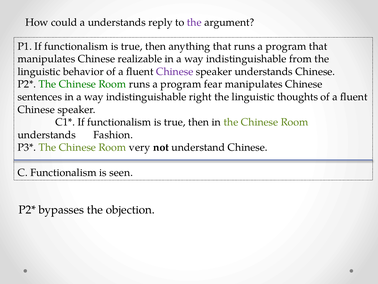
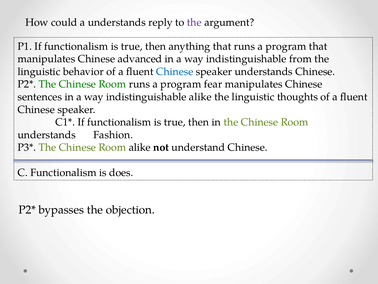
realizable: realizable -> advanced (140, 59)
Chinese colour: purple -> blue (175, 72)
indistinguishable right: right -> alike (200, 97)
Room very: very -> alike (140, 147)
seen: seen -> does (121, 172)
